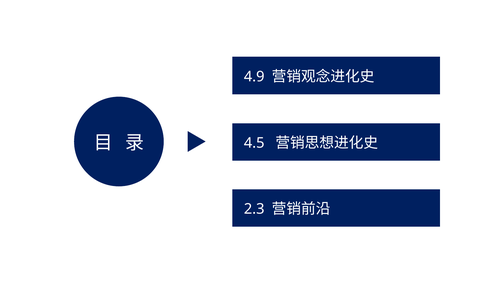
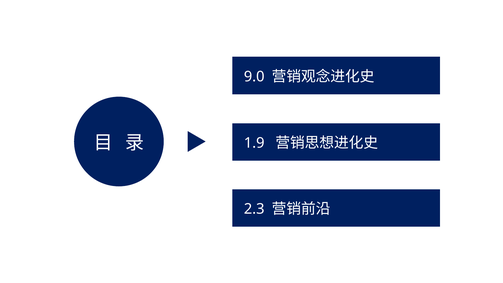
4.9: 4.9 -> 9.0 (254, 77)
4.5: 4.5 -> 1.9 (254, 143)
